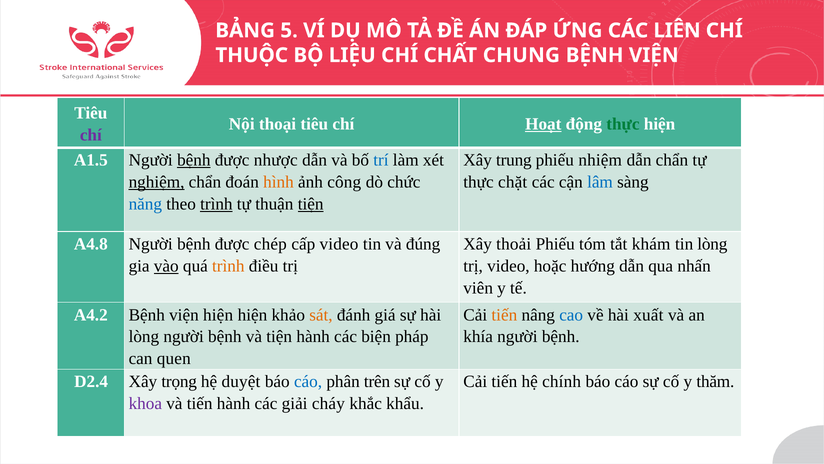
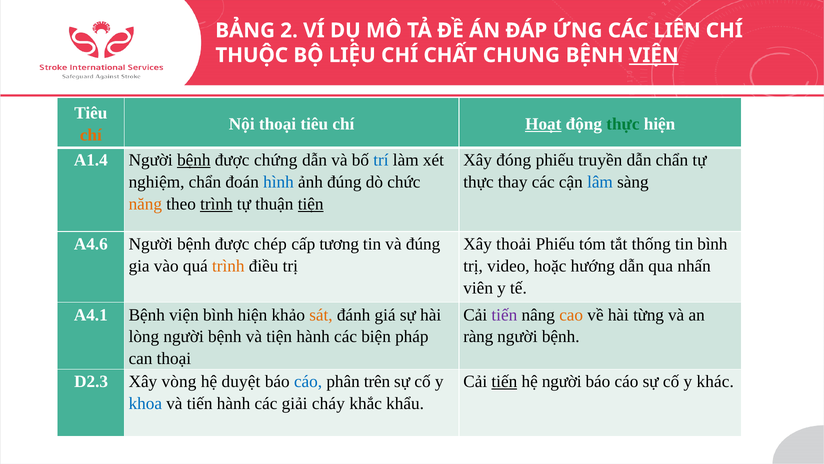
5: 5 -> 2 (289, 30)
VIỆN underline: none -> present (654, 55)
chí colour: purple -> orange (91, 135)
A1.5: A1.5 -> A1.4 (91, 160)
nhược: nhược -> chứng (276, 160)
trung: trung -> đóng (514, 160)
nhiệm: nhiệm -> truyền (600, 160)
nghiệm underline: present -> none (157, 182)
hình colour: orange -> blue (278, 182)
ảnh công: công -> đúng (344, 182)
chặt: chặt -> thay (513, 182)
năng colour: blue -> orange (145, 204)
A4.8: A4.8 -> A4.6 (91, 244)
cấp video: video -> tương (339, 244)
khám: khám -> thống (651, 244)
tin lòng: lòng -> bình (712, 244)
vào underline: present -> none (166, 266)
A4.2: A4.2 -> A4.1 (91, 314)
viện hiện: hiện -> bình (218, 314)
tiến colour: orange -> purple (504, 314)
cao colour: blue -> orange (571, 314)
xuất: xuất -> từng (649, 314)
khía: khía -> ràng (478, 336)
can quen: quen -> thoại (174, 358)
D2.4: D2.4 -> D2.3 (91, 381)
trọng: trọng -> vòng (179, 381)
tiến underline: none -> present (504, 381)
hệ chính: chính -> người (562, 381)
thăm: thăm -> khác (715, 381)
khoa colour: purple -> blue (145, 403)
